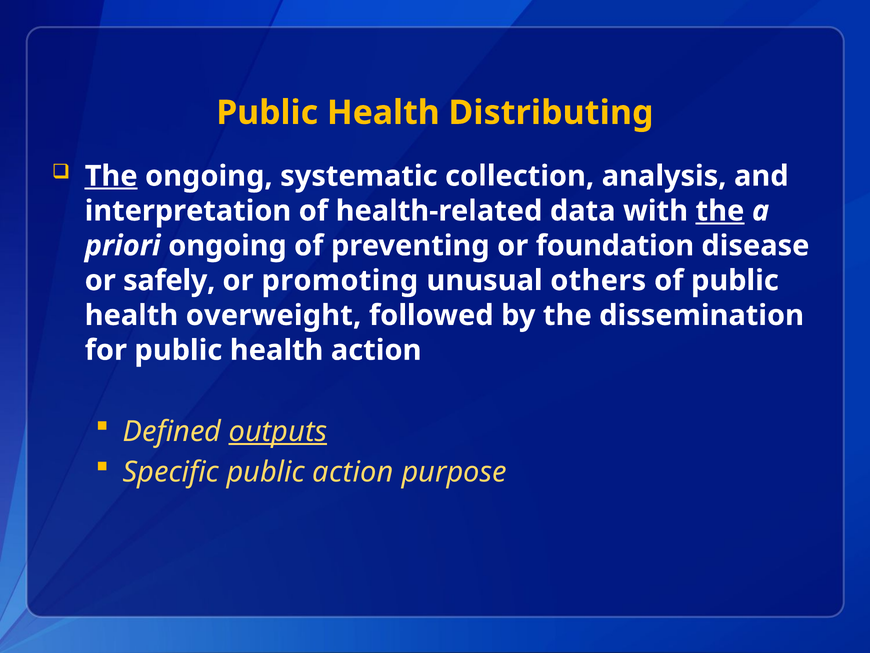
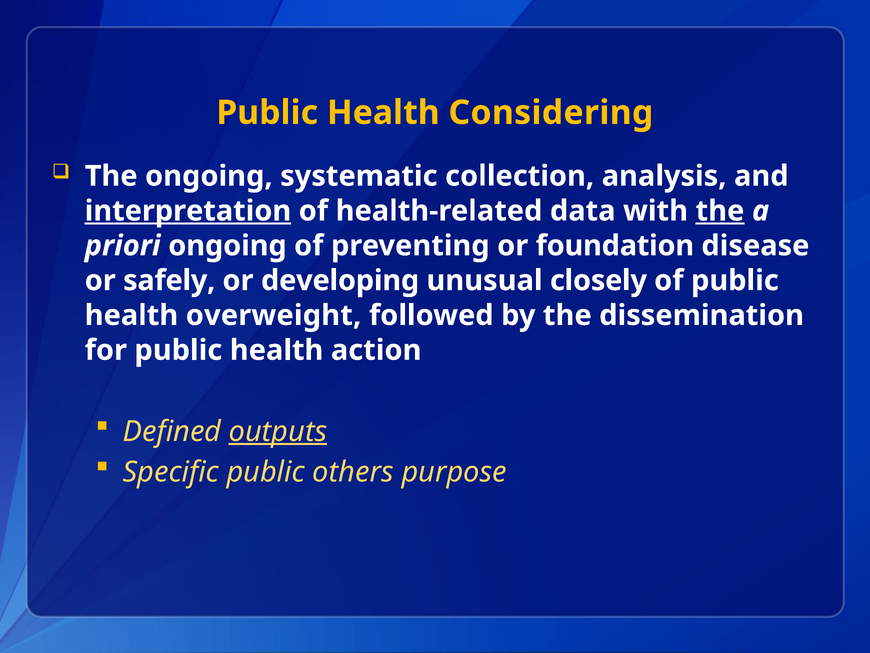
Distributing: Distributing -> Considering (551, 113)
The underline: present -> none (111, 176)
interpretation underline: none -> present (188, 211)
promoting: promoting -> developing (340, 280)
others: others -> closely (598, 280)
public action: action -> others (353, 472)
